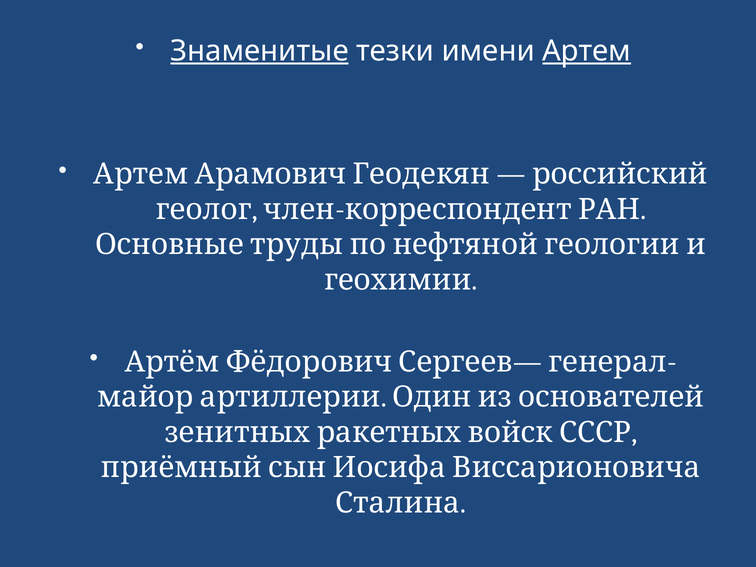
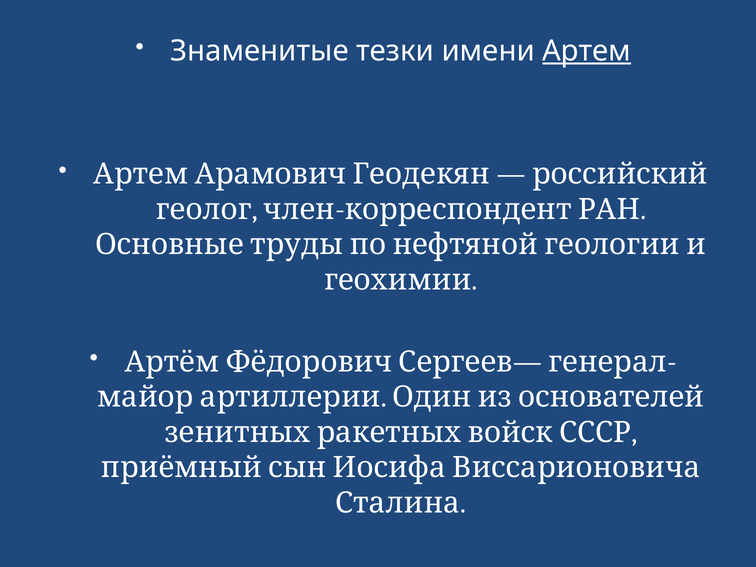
Знаменитые underline: present -> none (260, 51)
